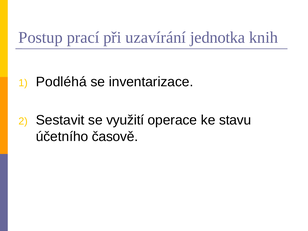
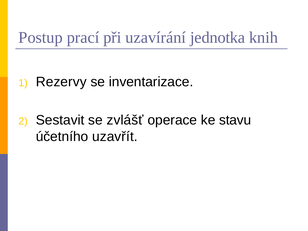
Podléhá: Podléhá -> Rezervy (61, 82)
využití: využití -> zvlášť (125, 120)
časově: časově -> uzavřít (115, 137)
